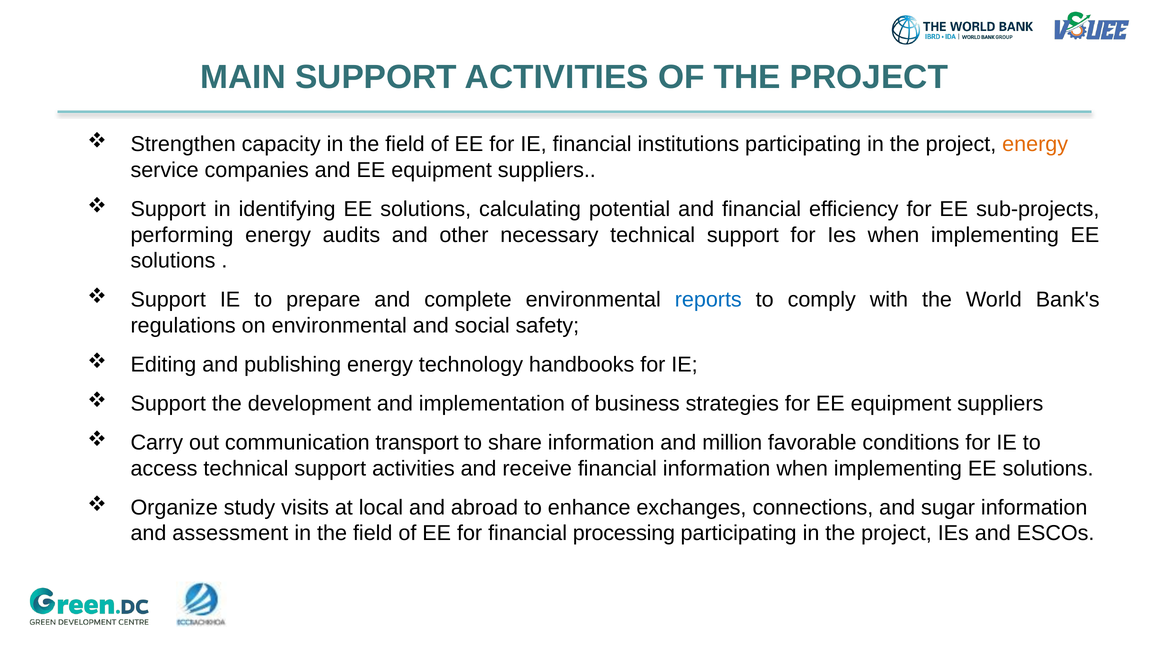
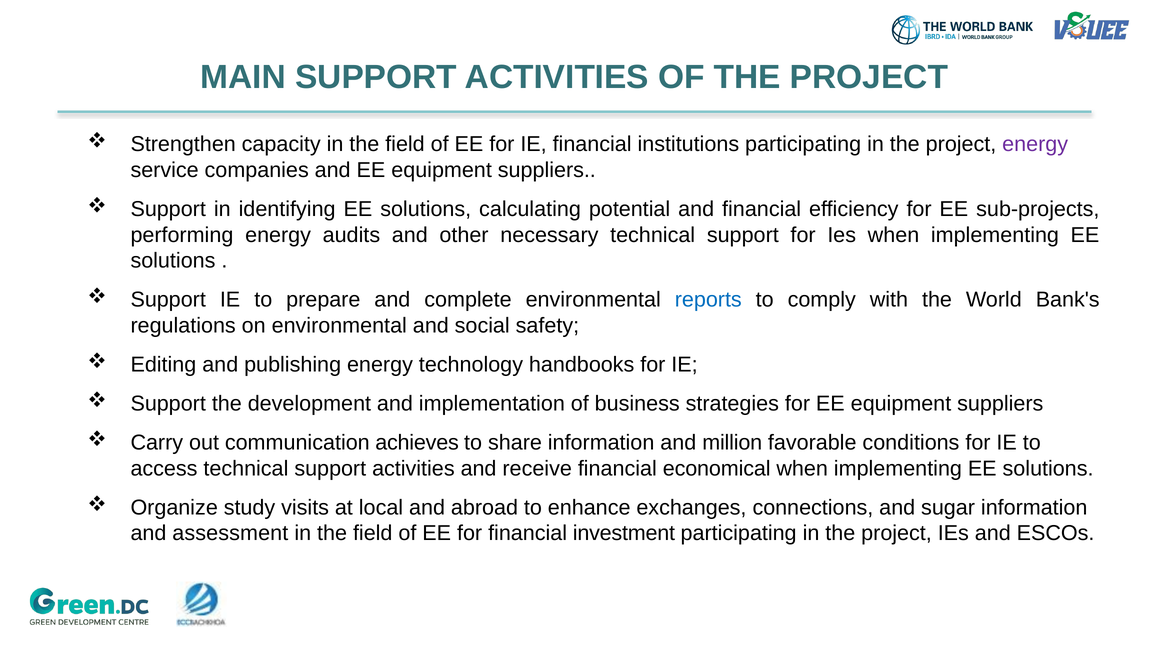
energy colour: orange -> purple (1035, 144)
transport: transport -> achieves (417, 443)
financial information: information -> economical (717, 469)
processing: processing -> investment (624, 534)
